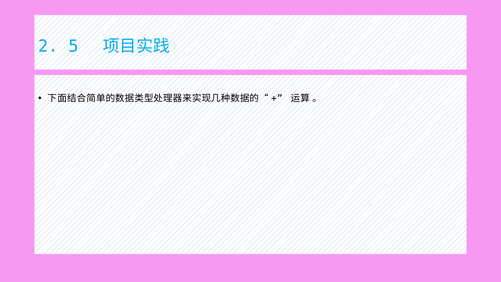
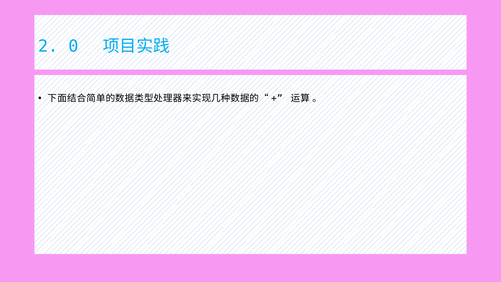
5: 5 -> 0 (74, 46)
